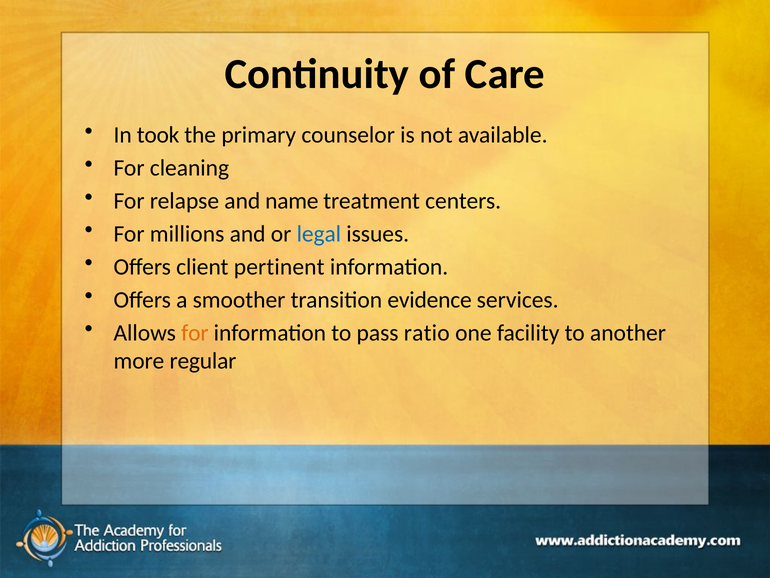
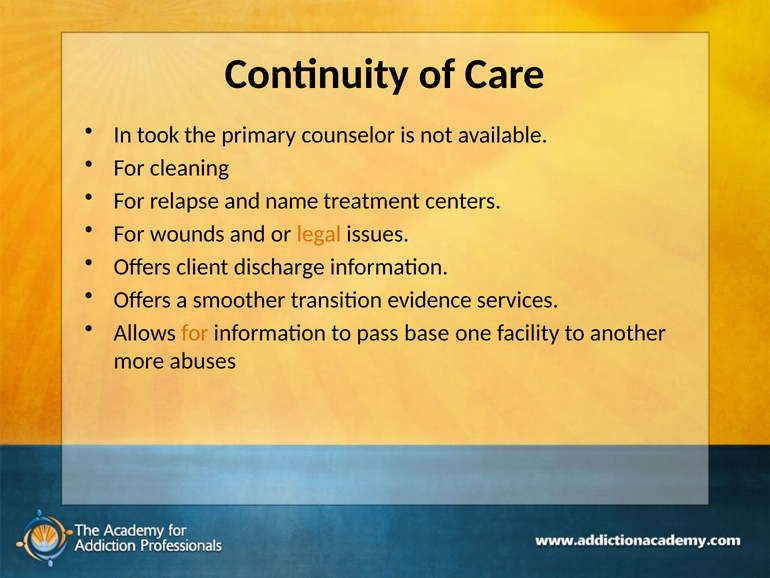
millions: millions -> wounds (187, 234)
legal colour: blue -> orange (319, 234)
pertinent: pertinent -> discharge (279, 267)
ratio: ratio -> base (427, 333)
regular: regular -> abuses (203, 361)
